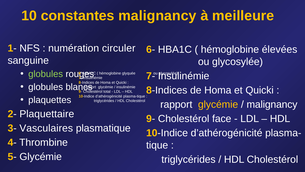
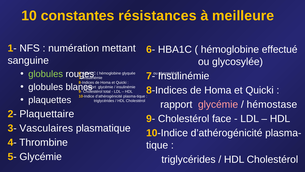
constantes malignancy: malignancy -> résistances (157, 16)
circuler: circuler -> mettant (119, 48)
élevées: élevées -> effectué (280, 49)
glycémie colour: yellow -> pink (218, 104)
malignancy: malignancy -> hémostase (272, 104)
